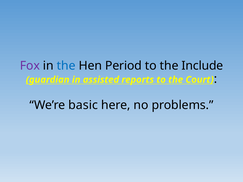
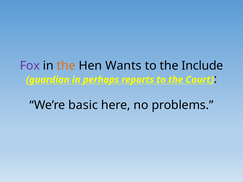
the colour: blue -> orange (66, 66)
Period: Period -> Wants (123, 66)
assisted: assisted -> perhaps (101, 80)
